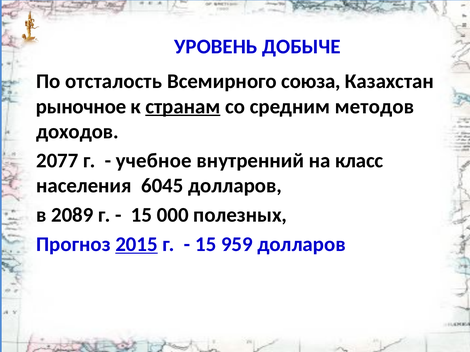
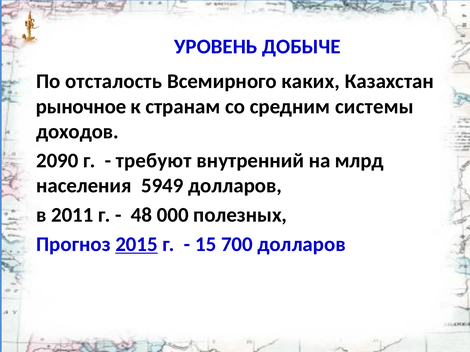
союза: союза -> каких (311, 82)
странам underline: present -> none (183, 107)
методов: методов -> системы (374, 107)
2077: 2077 -> 2090 (57, 161)
учебное: учебное -> требуют (154, 161)
класс: класс -> млрд (359, 161)
6045: 6045 -> 5949 (162, 186)
2089: 2089 -> 2011 (72, 215)
15: 15 -> 48 (141, 215)
959: 959 -> 700 (237, 245)
